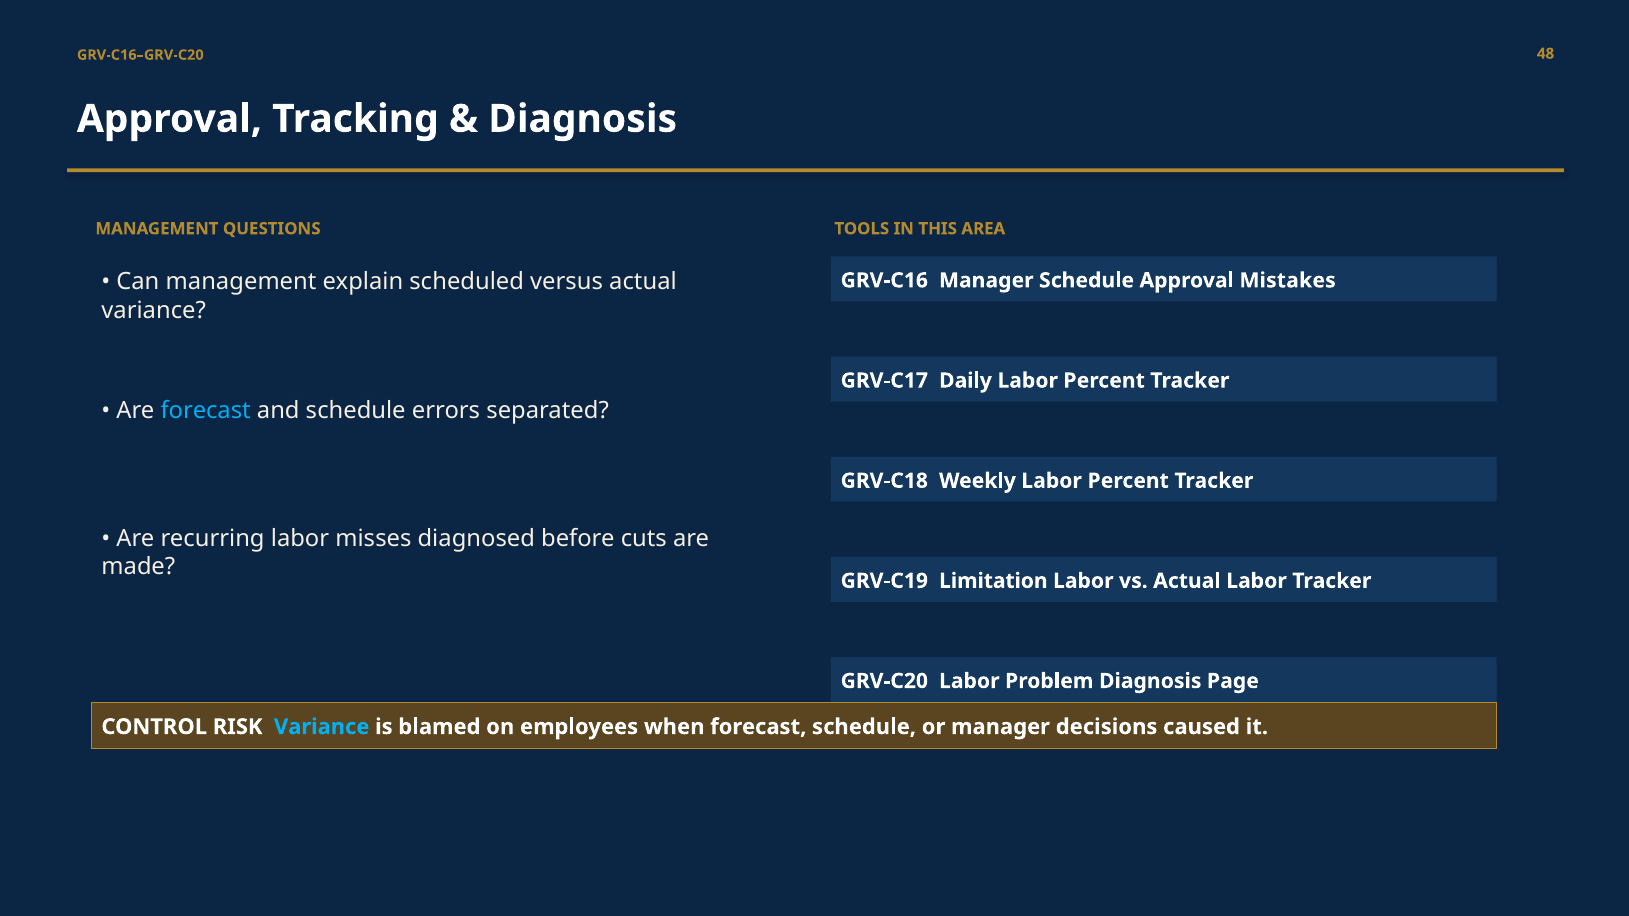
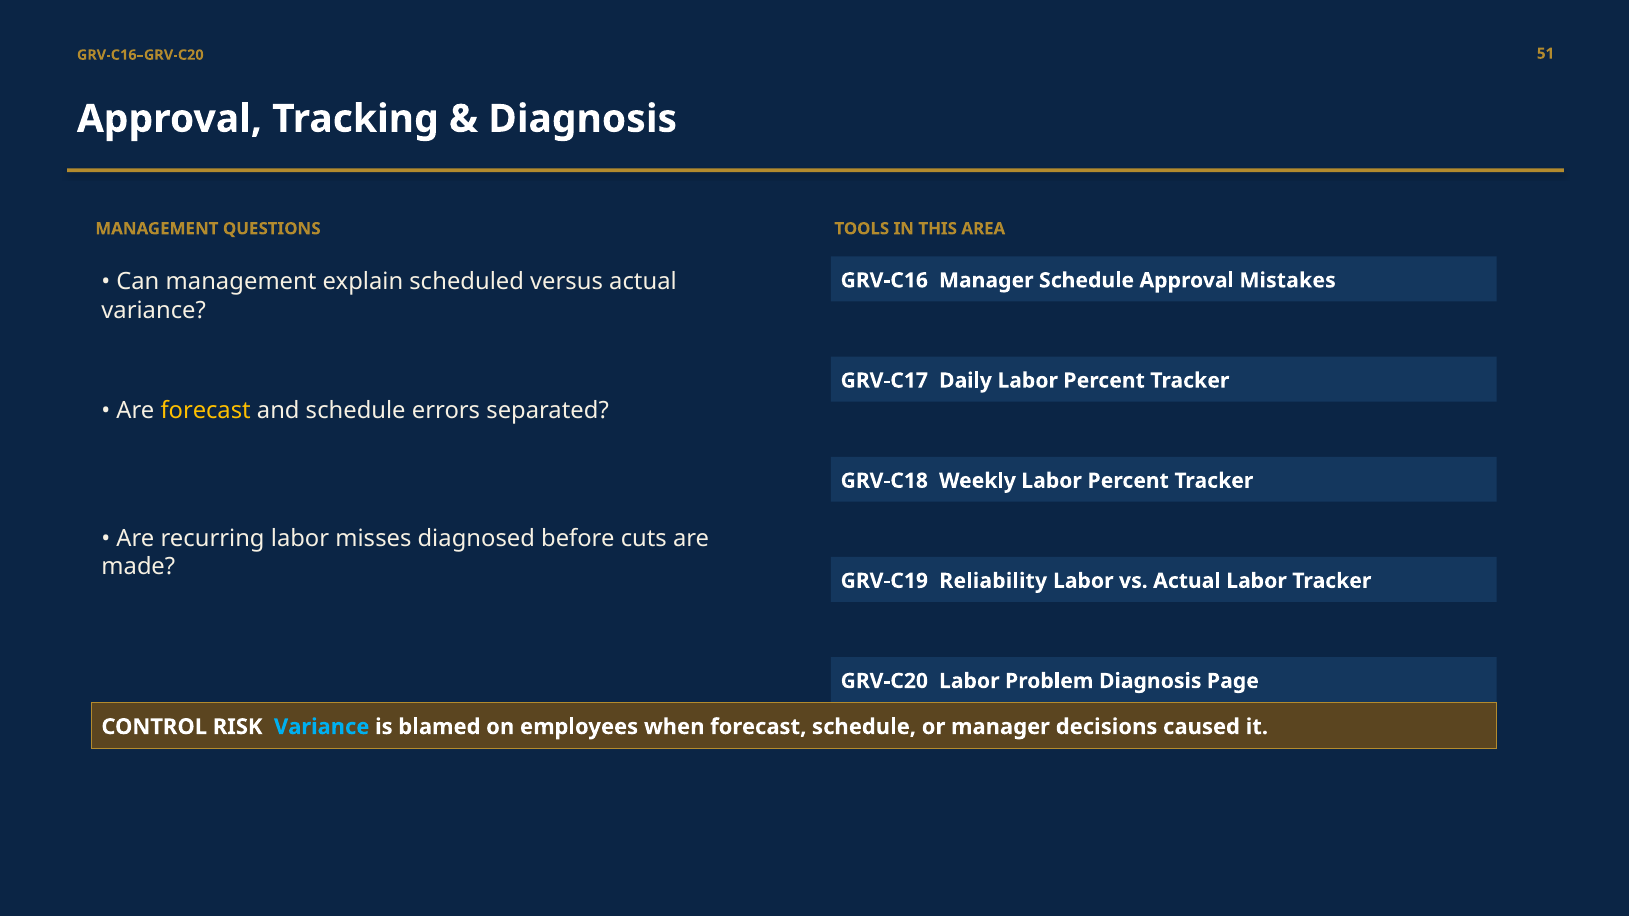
48: 48 -> 51 (1546, 54)
forecast colour: light blue -> yellow (206, 411)
Limitation: Limitation -> Reliability (993, 581)
